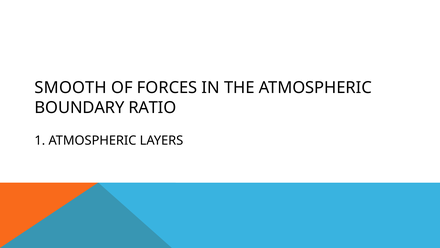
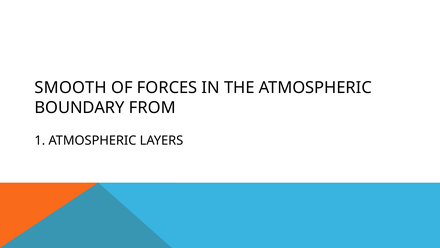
RATIO: RATIO -> FROM (152, 107)
